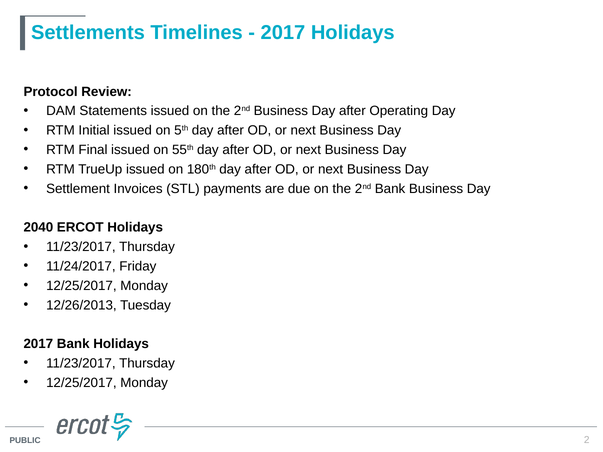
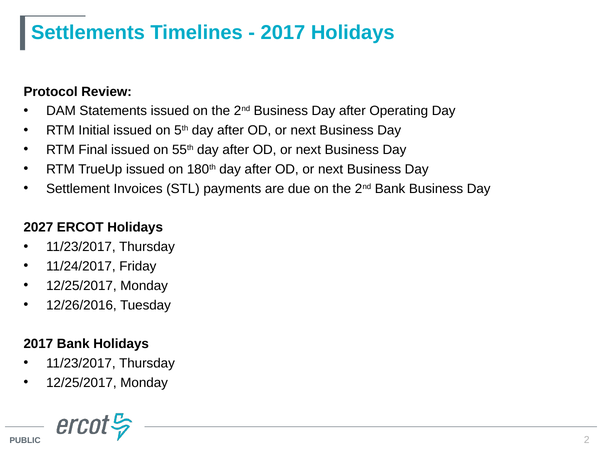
2040: 2040 -> 2027 (38, 228)
12/26/2013: 12/26/2013 -> 12/26/2016 (81, 305)
